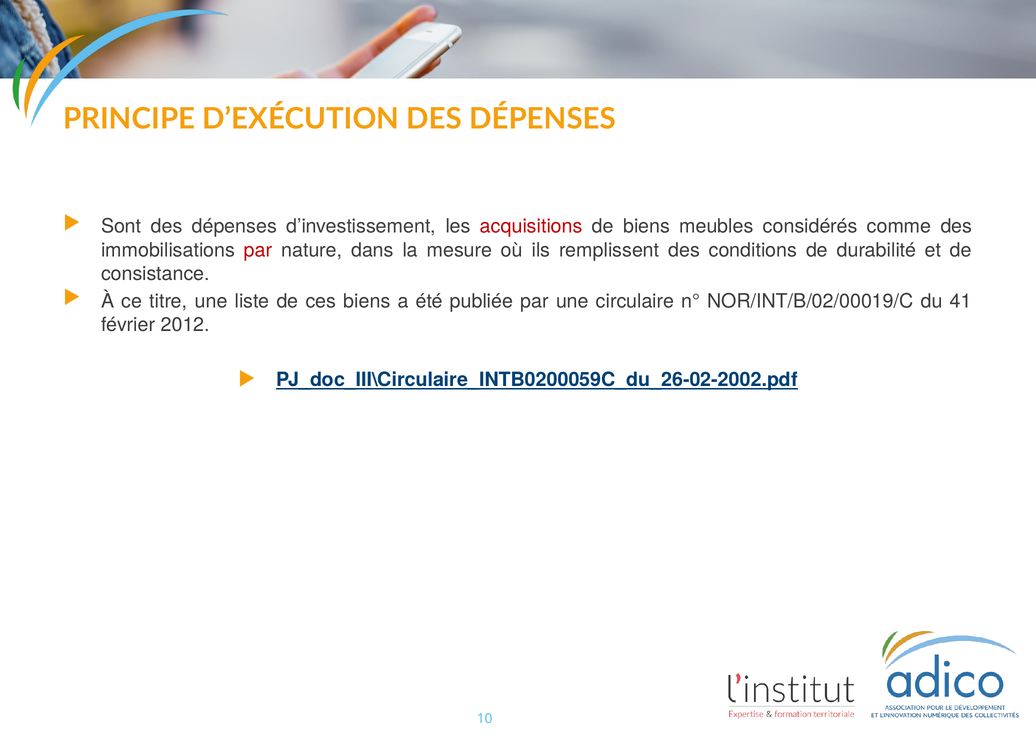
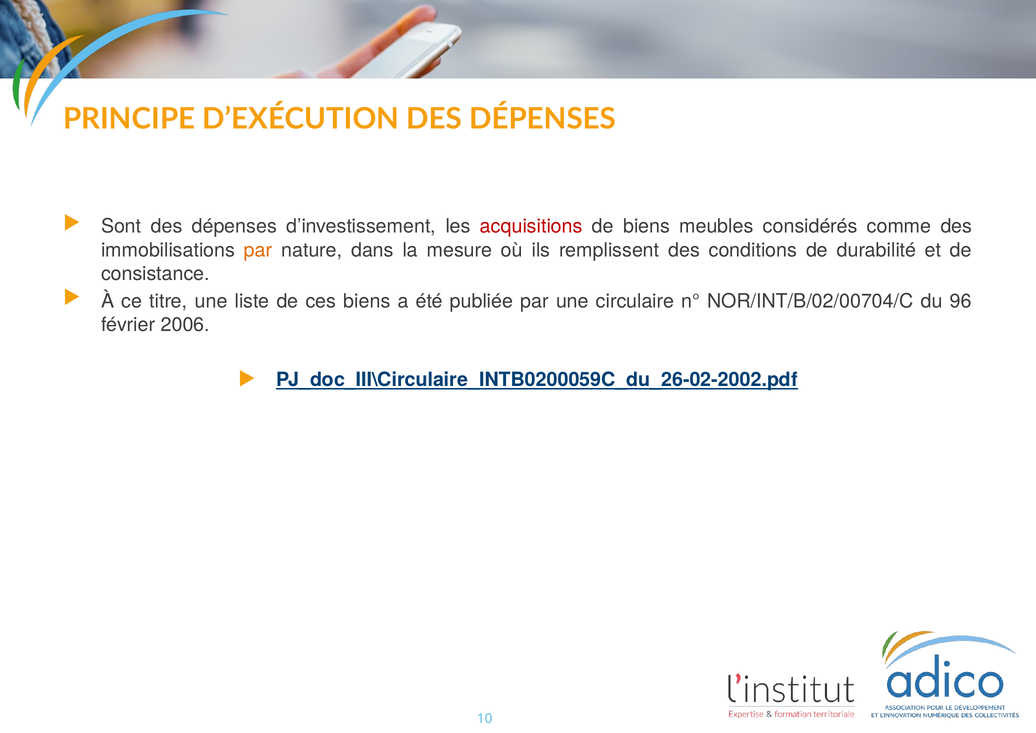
par colour: red -> orange (258, 250)
NOR/INT/B/02/00019/C: NOR/INT/B/02/00019/C -> NOR/INT/B/02/00704/C (810, 301)
41: 41 -> 96 (961, 301)
2012: 2012 -> 2006 (185, 325)
